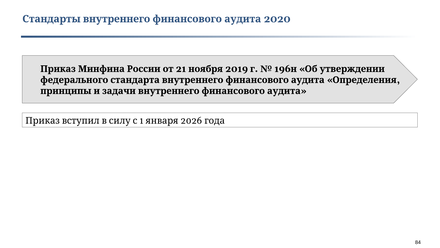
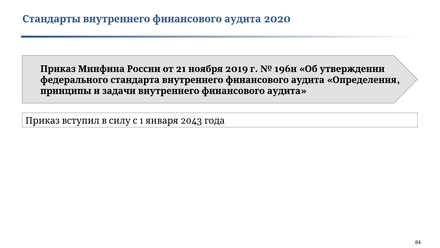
2026: 2026 -> 2043 (191, 120)
